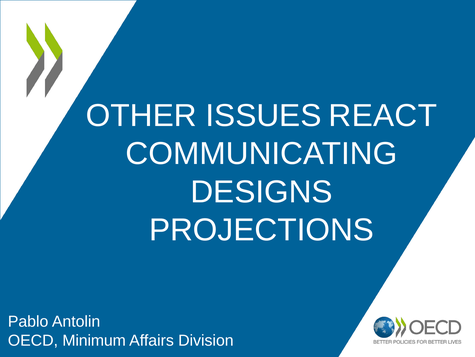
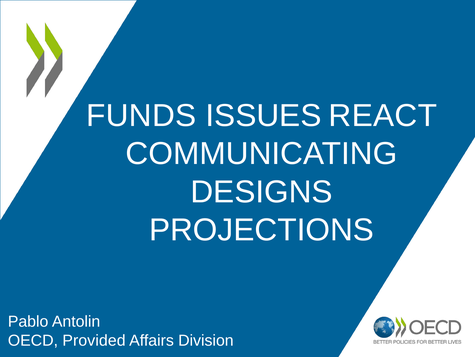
OTHER: OTHER -> FUNDS (141, 115)
Minimum: Minimum -> Provided (94, 340)
